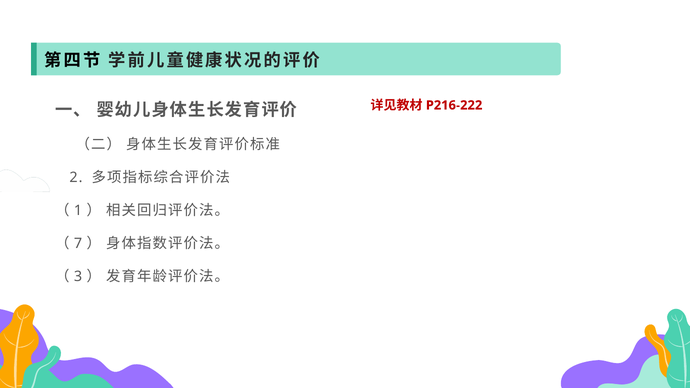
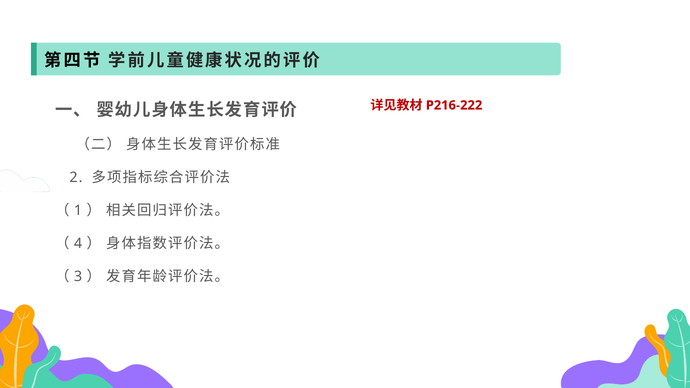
7: 7 -> 4 (78, 244)
